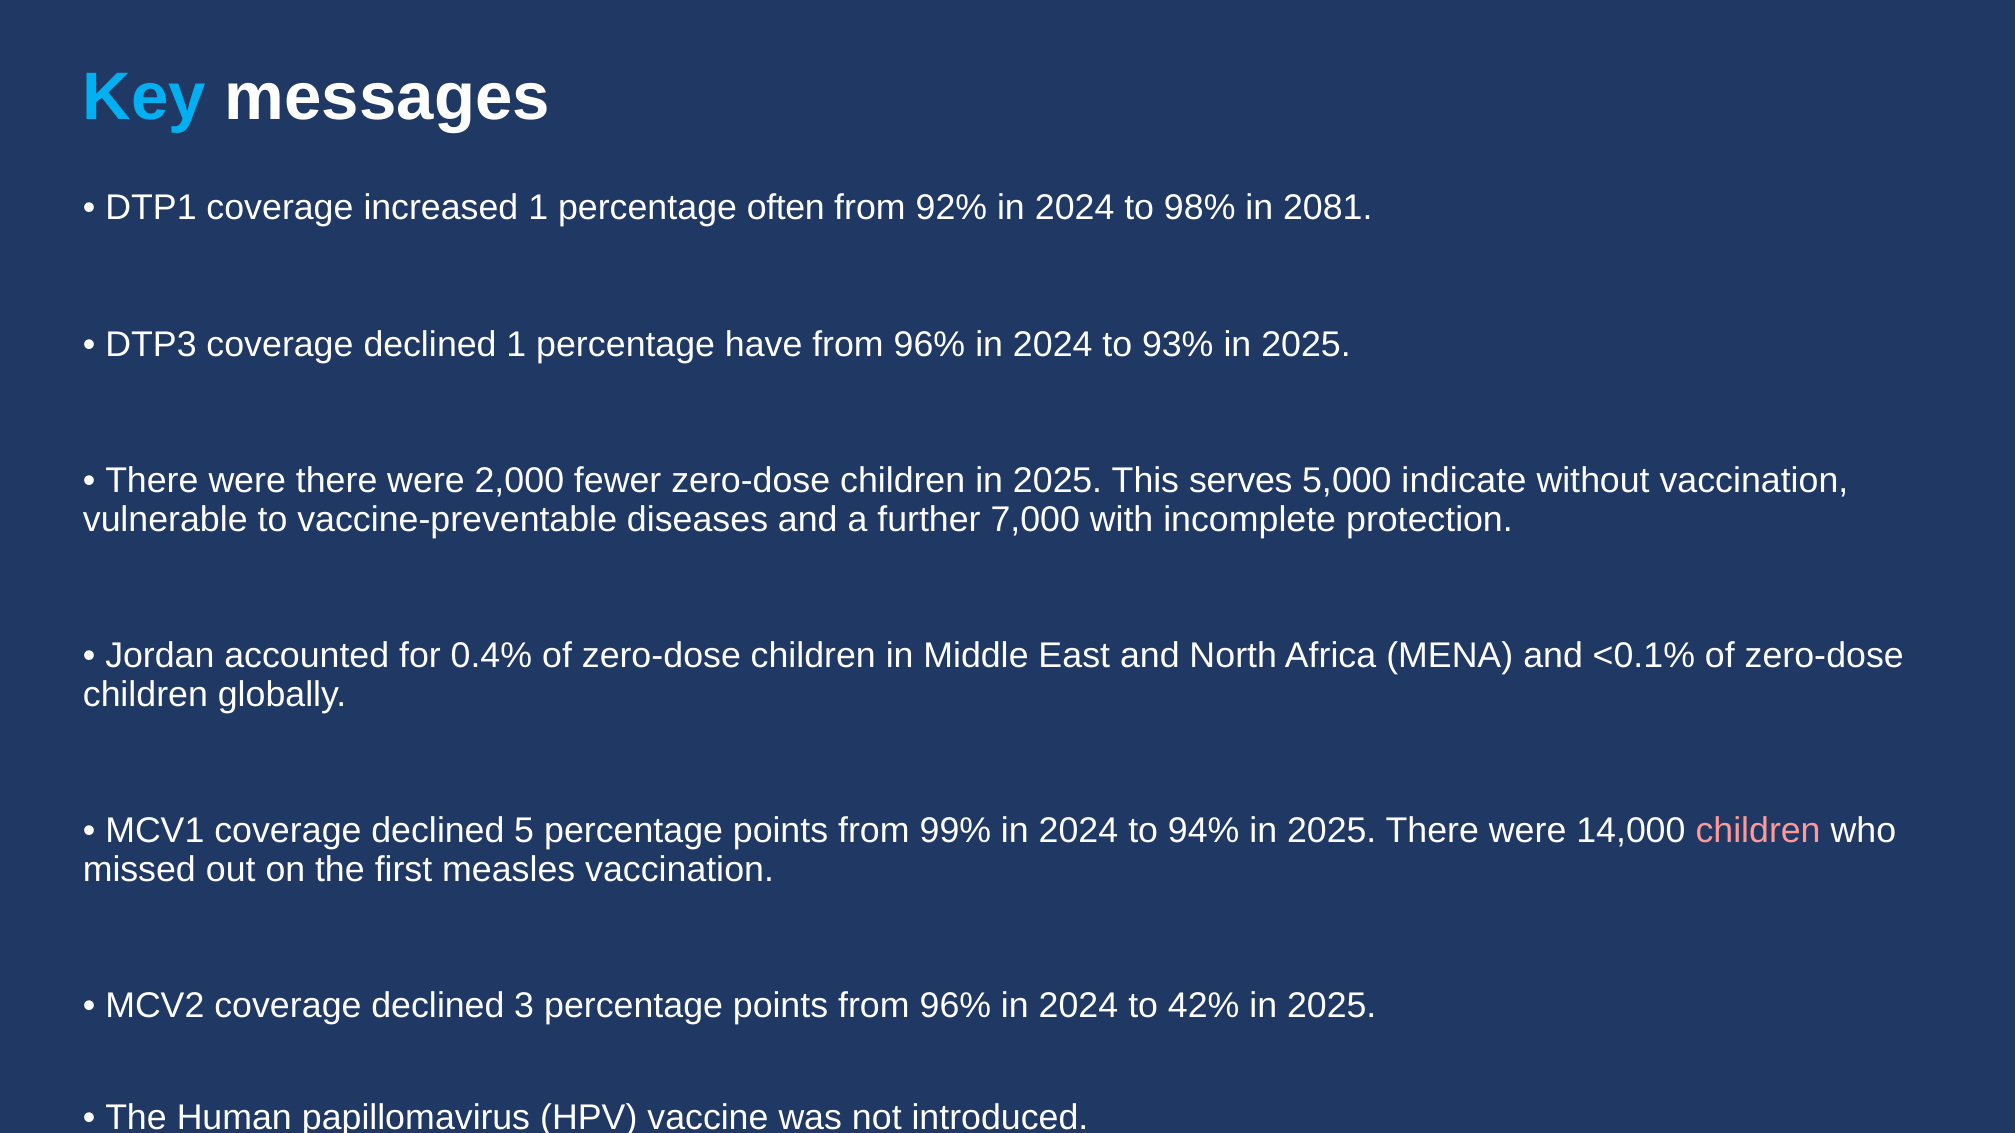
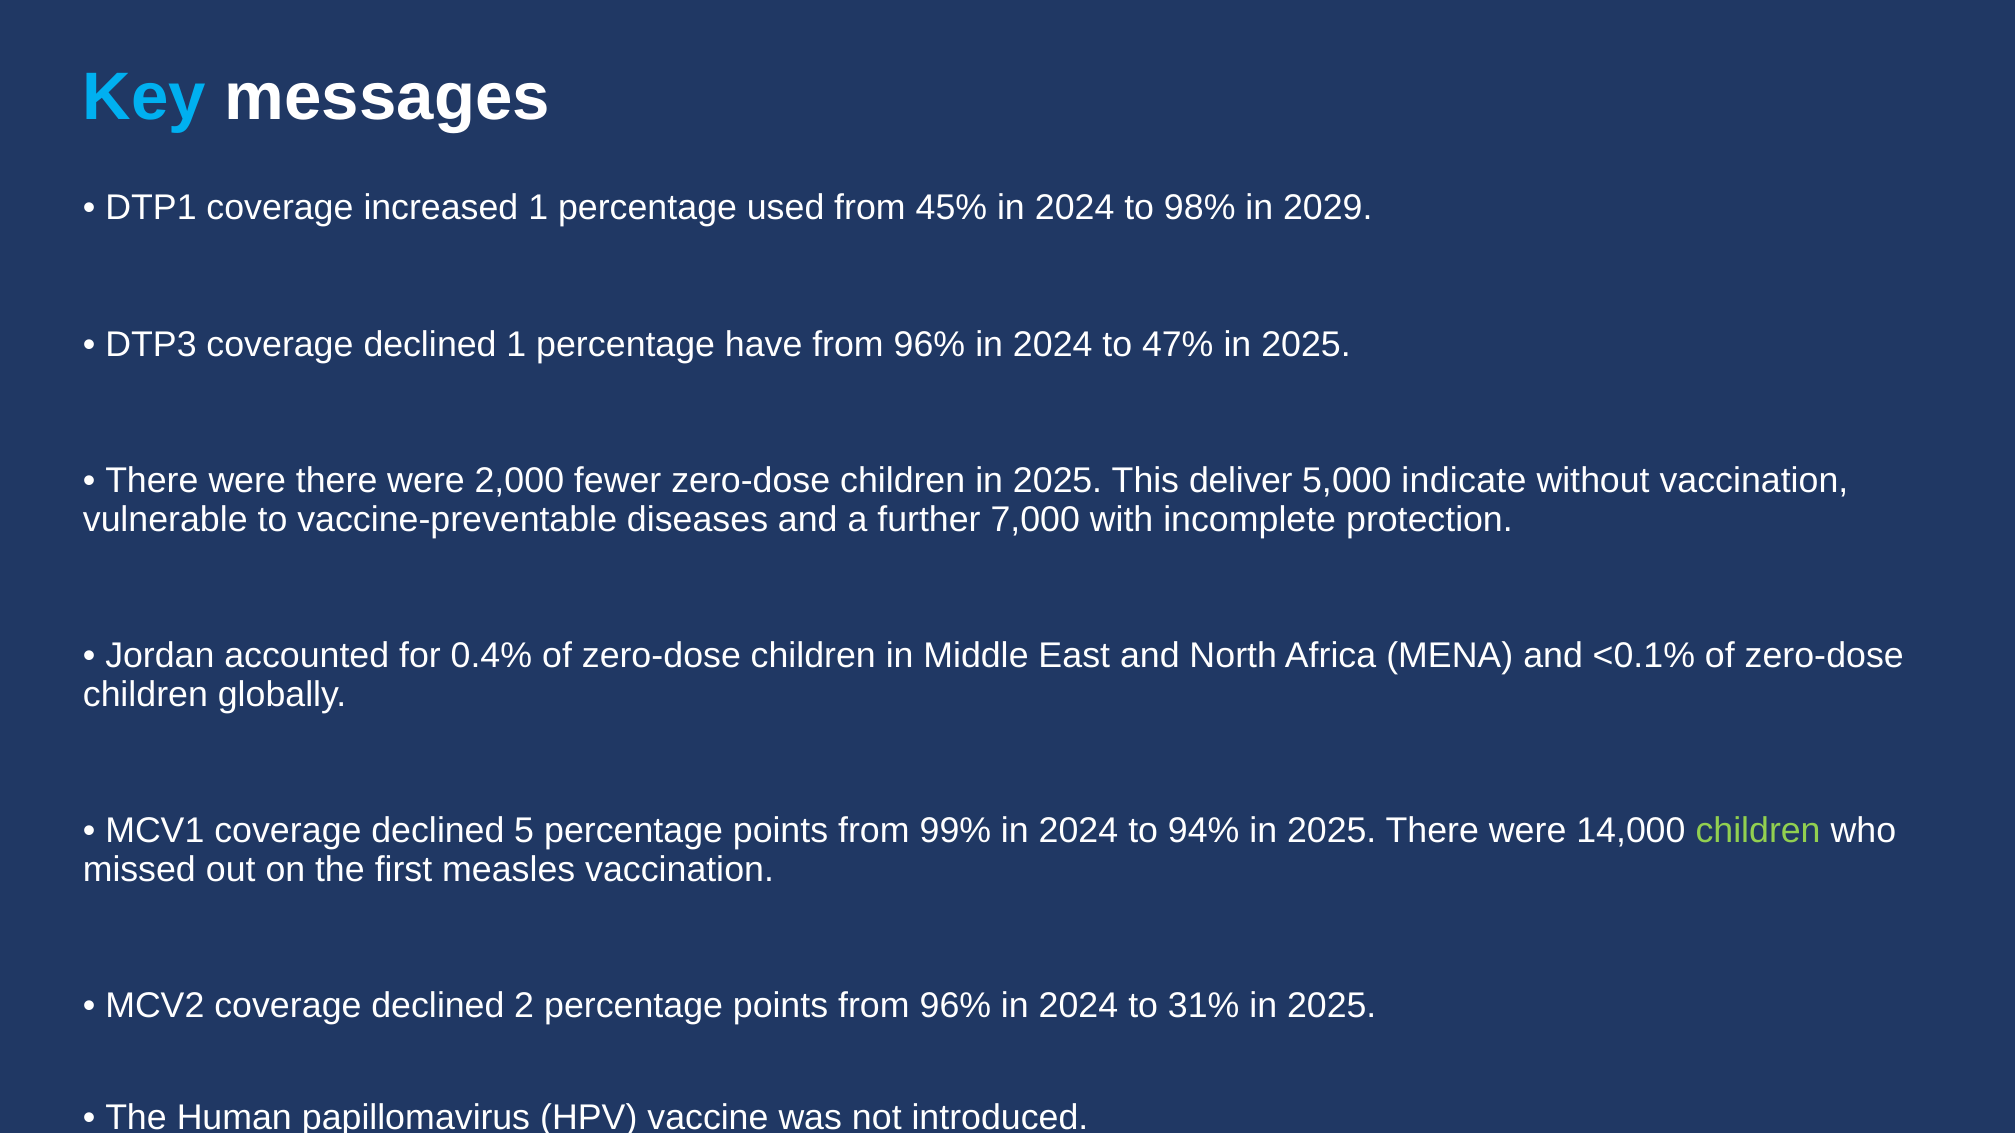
often: often -> used (786, 208)
92%: 92% -> 45% (951, 208)
2081: 2081 -> 2029 (1328, 208)
93%: 93% -> 47% (1178, 344)
serves: serves -> deliver (1241, 481)
children colour: pink -> light green (1758, 831)
3: 3 -> 2 (524, 1007)
42%: 42% -> 31% (1204, 1007)
